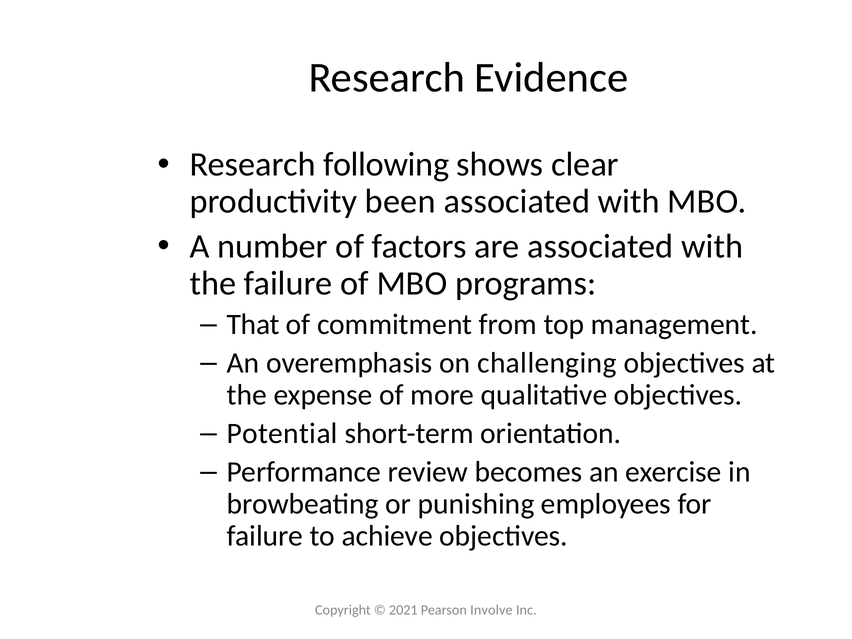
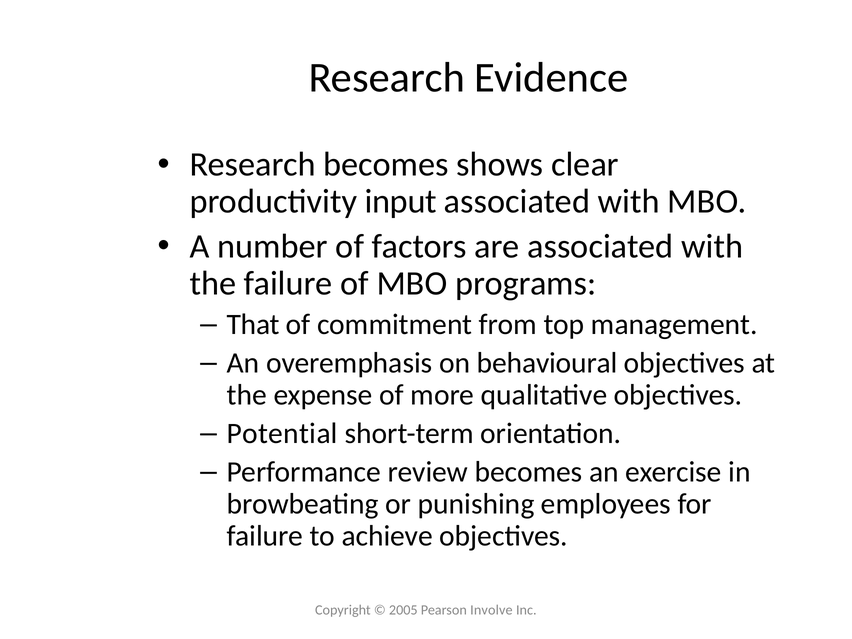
Research following: following -> becomes (386, 165)
been: been -> input (401, 202)
challenging: challenging -> behavioural (547, 363)
2021: 2021 -> 2005 (403, 610)
